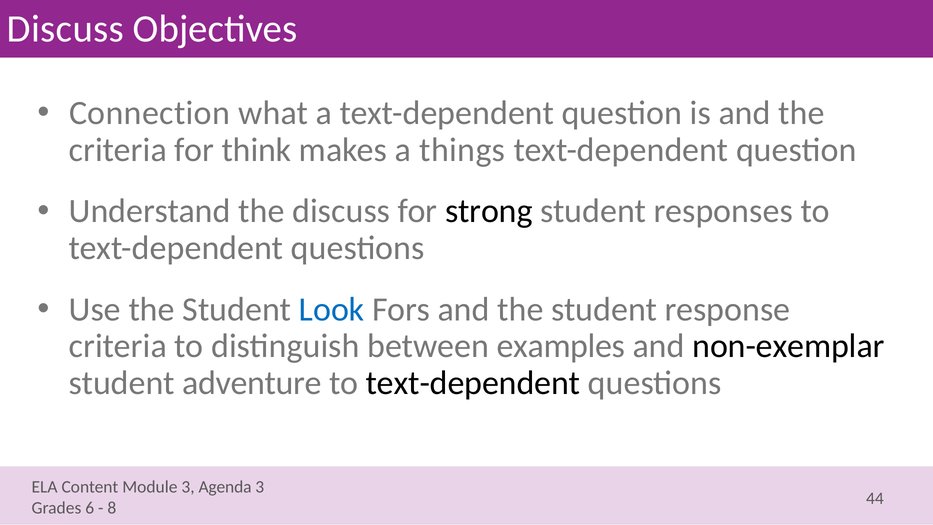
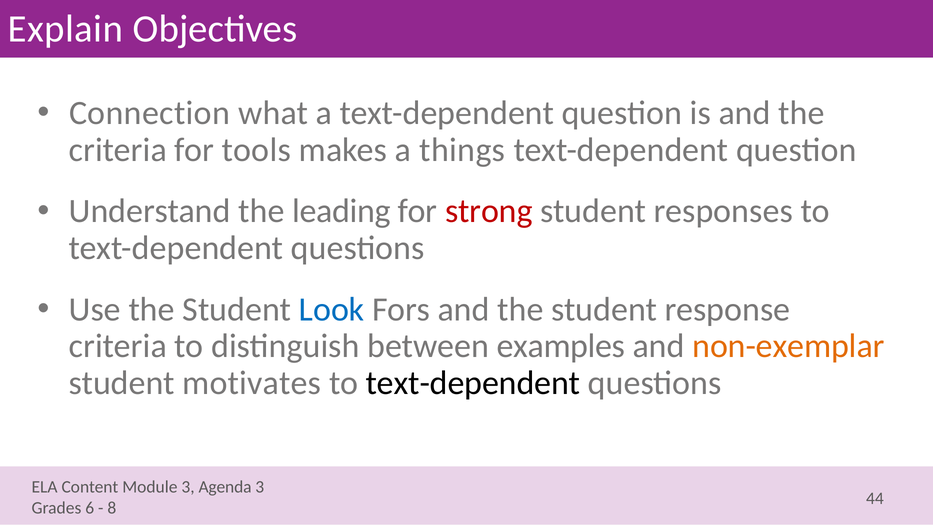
Discuss: Discuss -> Explain (65, 29)
think: think -> tools (256, 150)
the discuss: discuss -> leading (341, 211)
strong colour: black -> red (489, 211)
non-exemplar colour: black -> orange (789, 346)
adventure: adventure -> motivates (252, 383)
